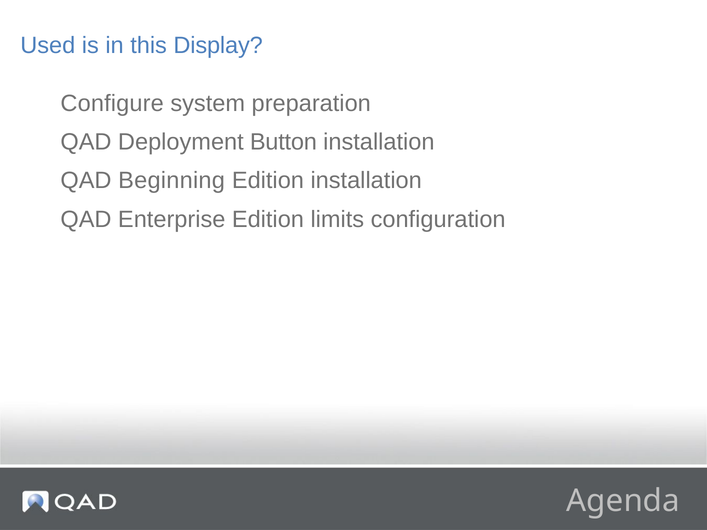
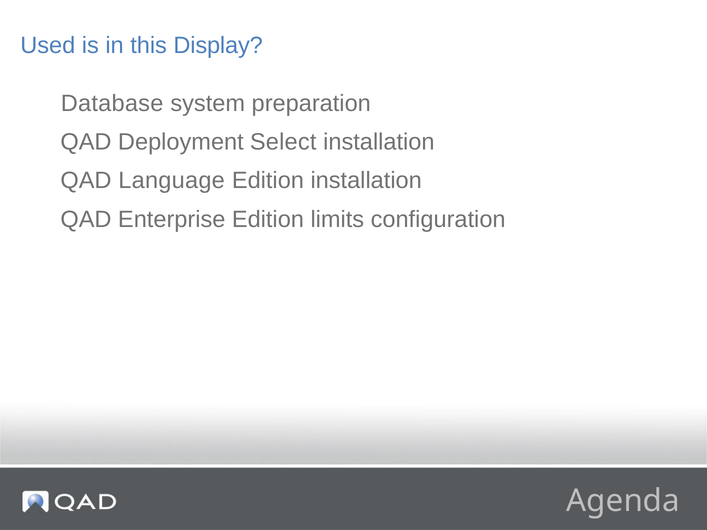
Configure: Configure -> Database (112, 103)
Button: Button -> Select (283, 142)
Beginning: Beginning -> Language (172, 181)
